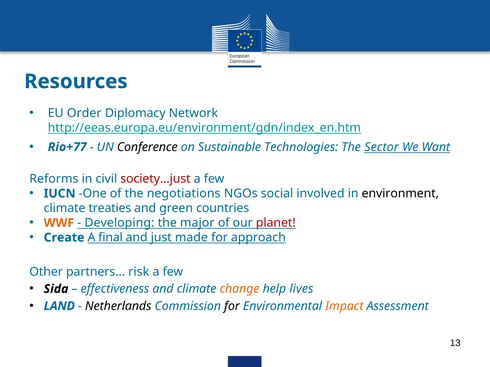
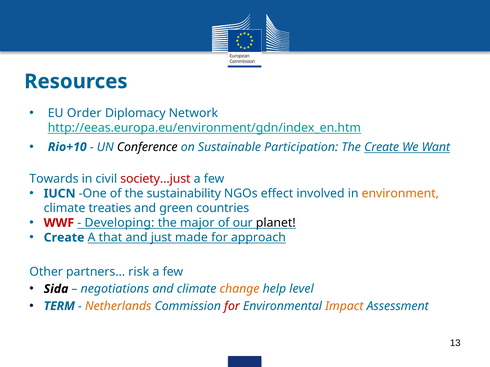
Rio+77: Rio+77 -> Rio+10 (67, 147)
Technologies: Technologies -> Participation (301, 147)
The Sector: Sector -> Create (382, 147)
Reforms: Reforms -> Towards (54, 179)
negotiations: negotiations -> sustainability (184, 194)
social: social -> effect (277, 194)
environment colour: black -> orange (400, 194)
WWF colour: orange -> red (59, 223)
planet colour: red -> black (276, 223)
final: final -> that (110, 238)
effectiveness: effectiveness -> negotiations (115, 289)
lives: lives -> level (302, 289)
LAND: LAND -> TERM (59, 306)
Netherlands colour: black -> orange (118, 306)
for colour: black -> red (232, 306)
